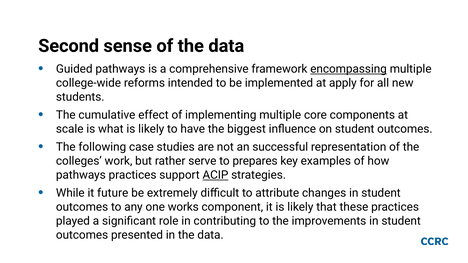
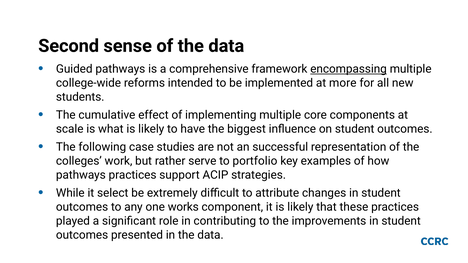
apply: apply -> more (343, 83)
prepares: prepares -> portfolio (255, 161)
ACIP underline: present -> none (215, 175)
future: future -> select (113, 193)
